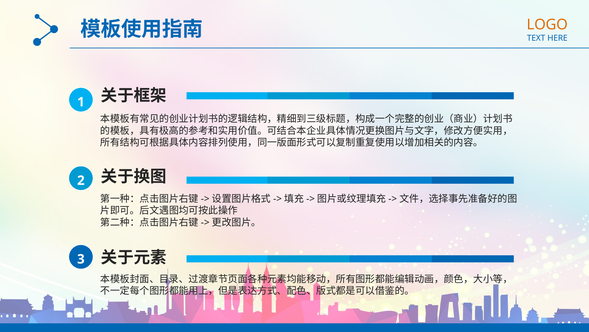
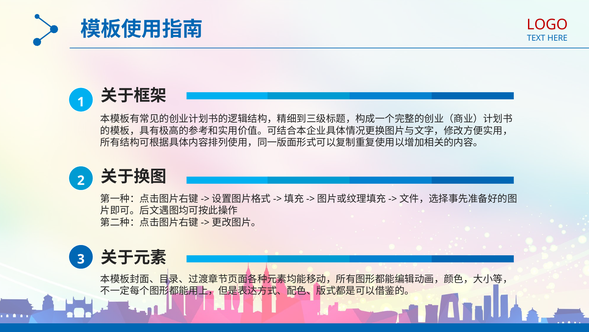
LOGO colour: orange -> red (547, 25)
